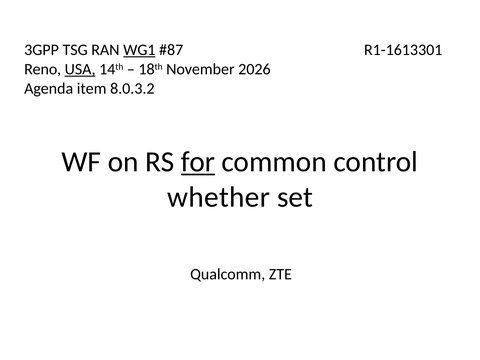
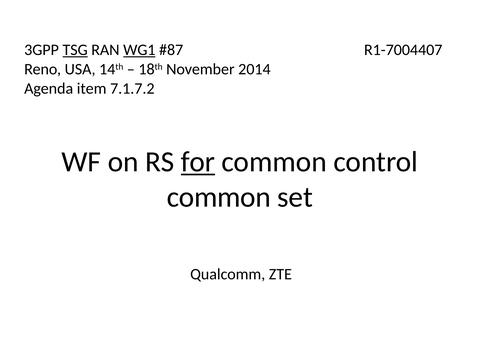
TSG underline: none -> present (75, 50)
R1-1613301: R1-1613301 -> R1-7004407 (403, 50)
USA underline: present -> none (80, 69)
2026: 2026 -> 2014 (254, 69)
8.0.3.2: 8.0.3.2 -> 7.1.7.2 (132, 88)
whether: whether -> common (219, 197)
